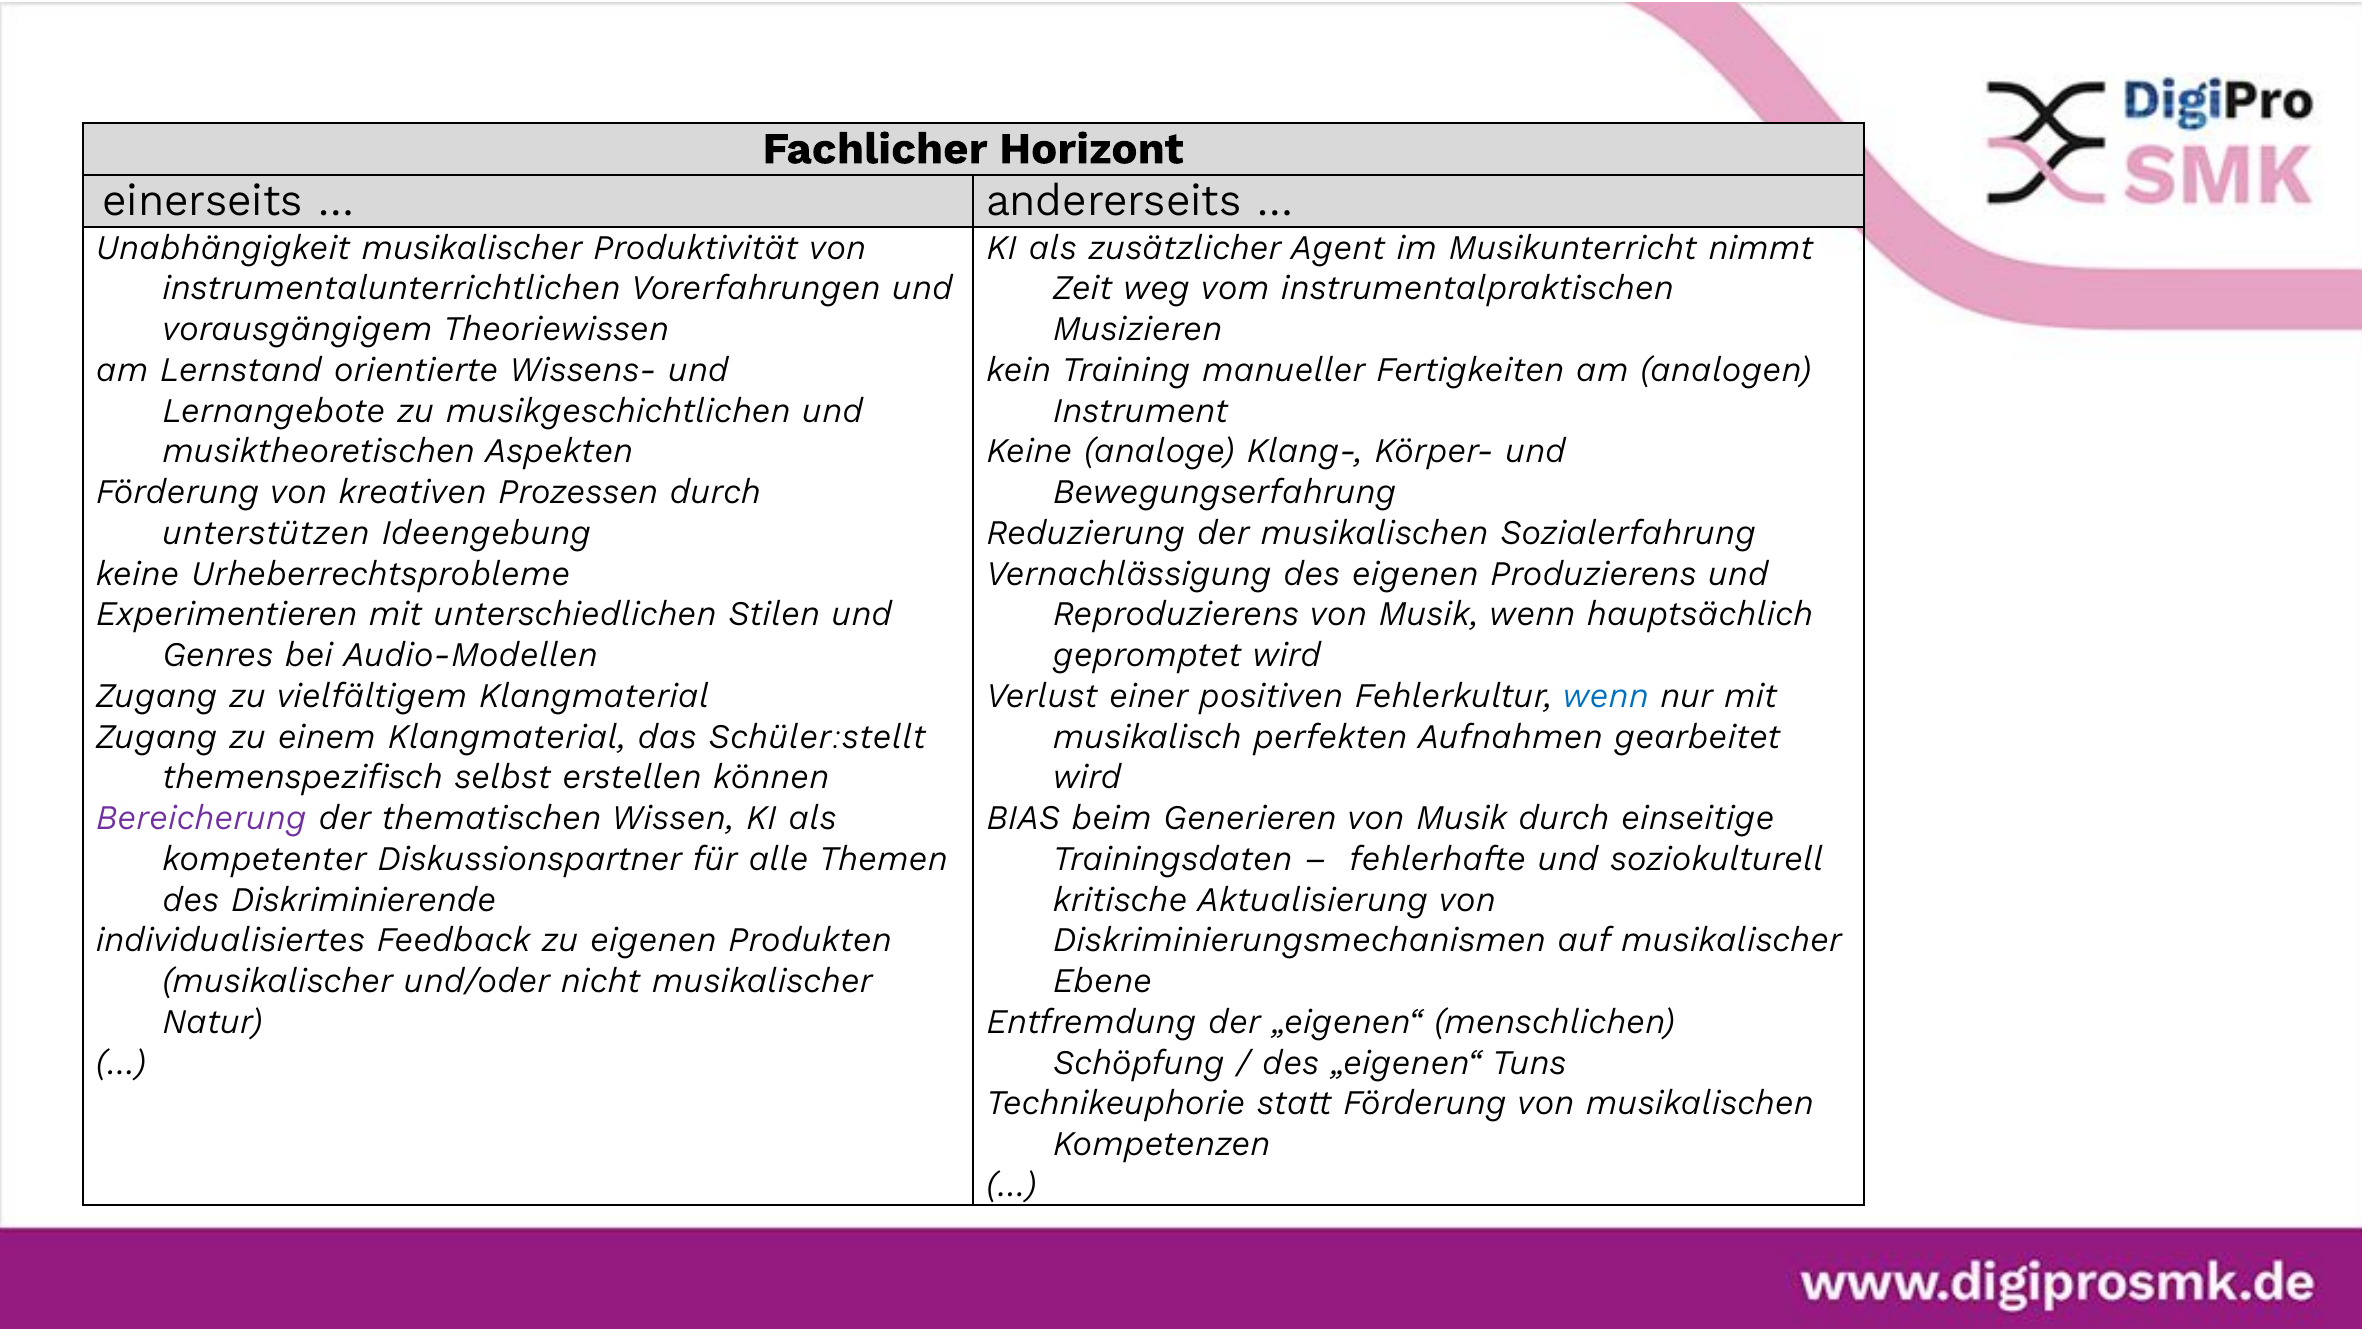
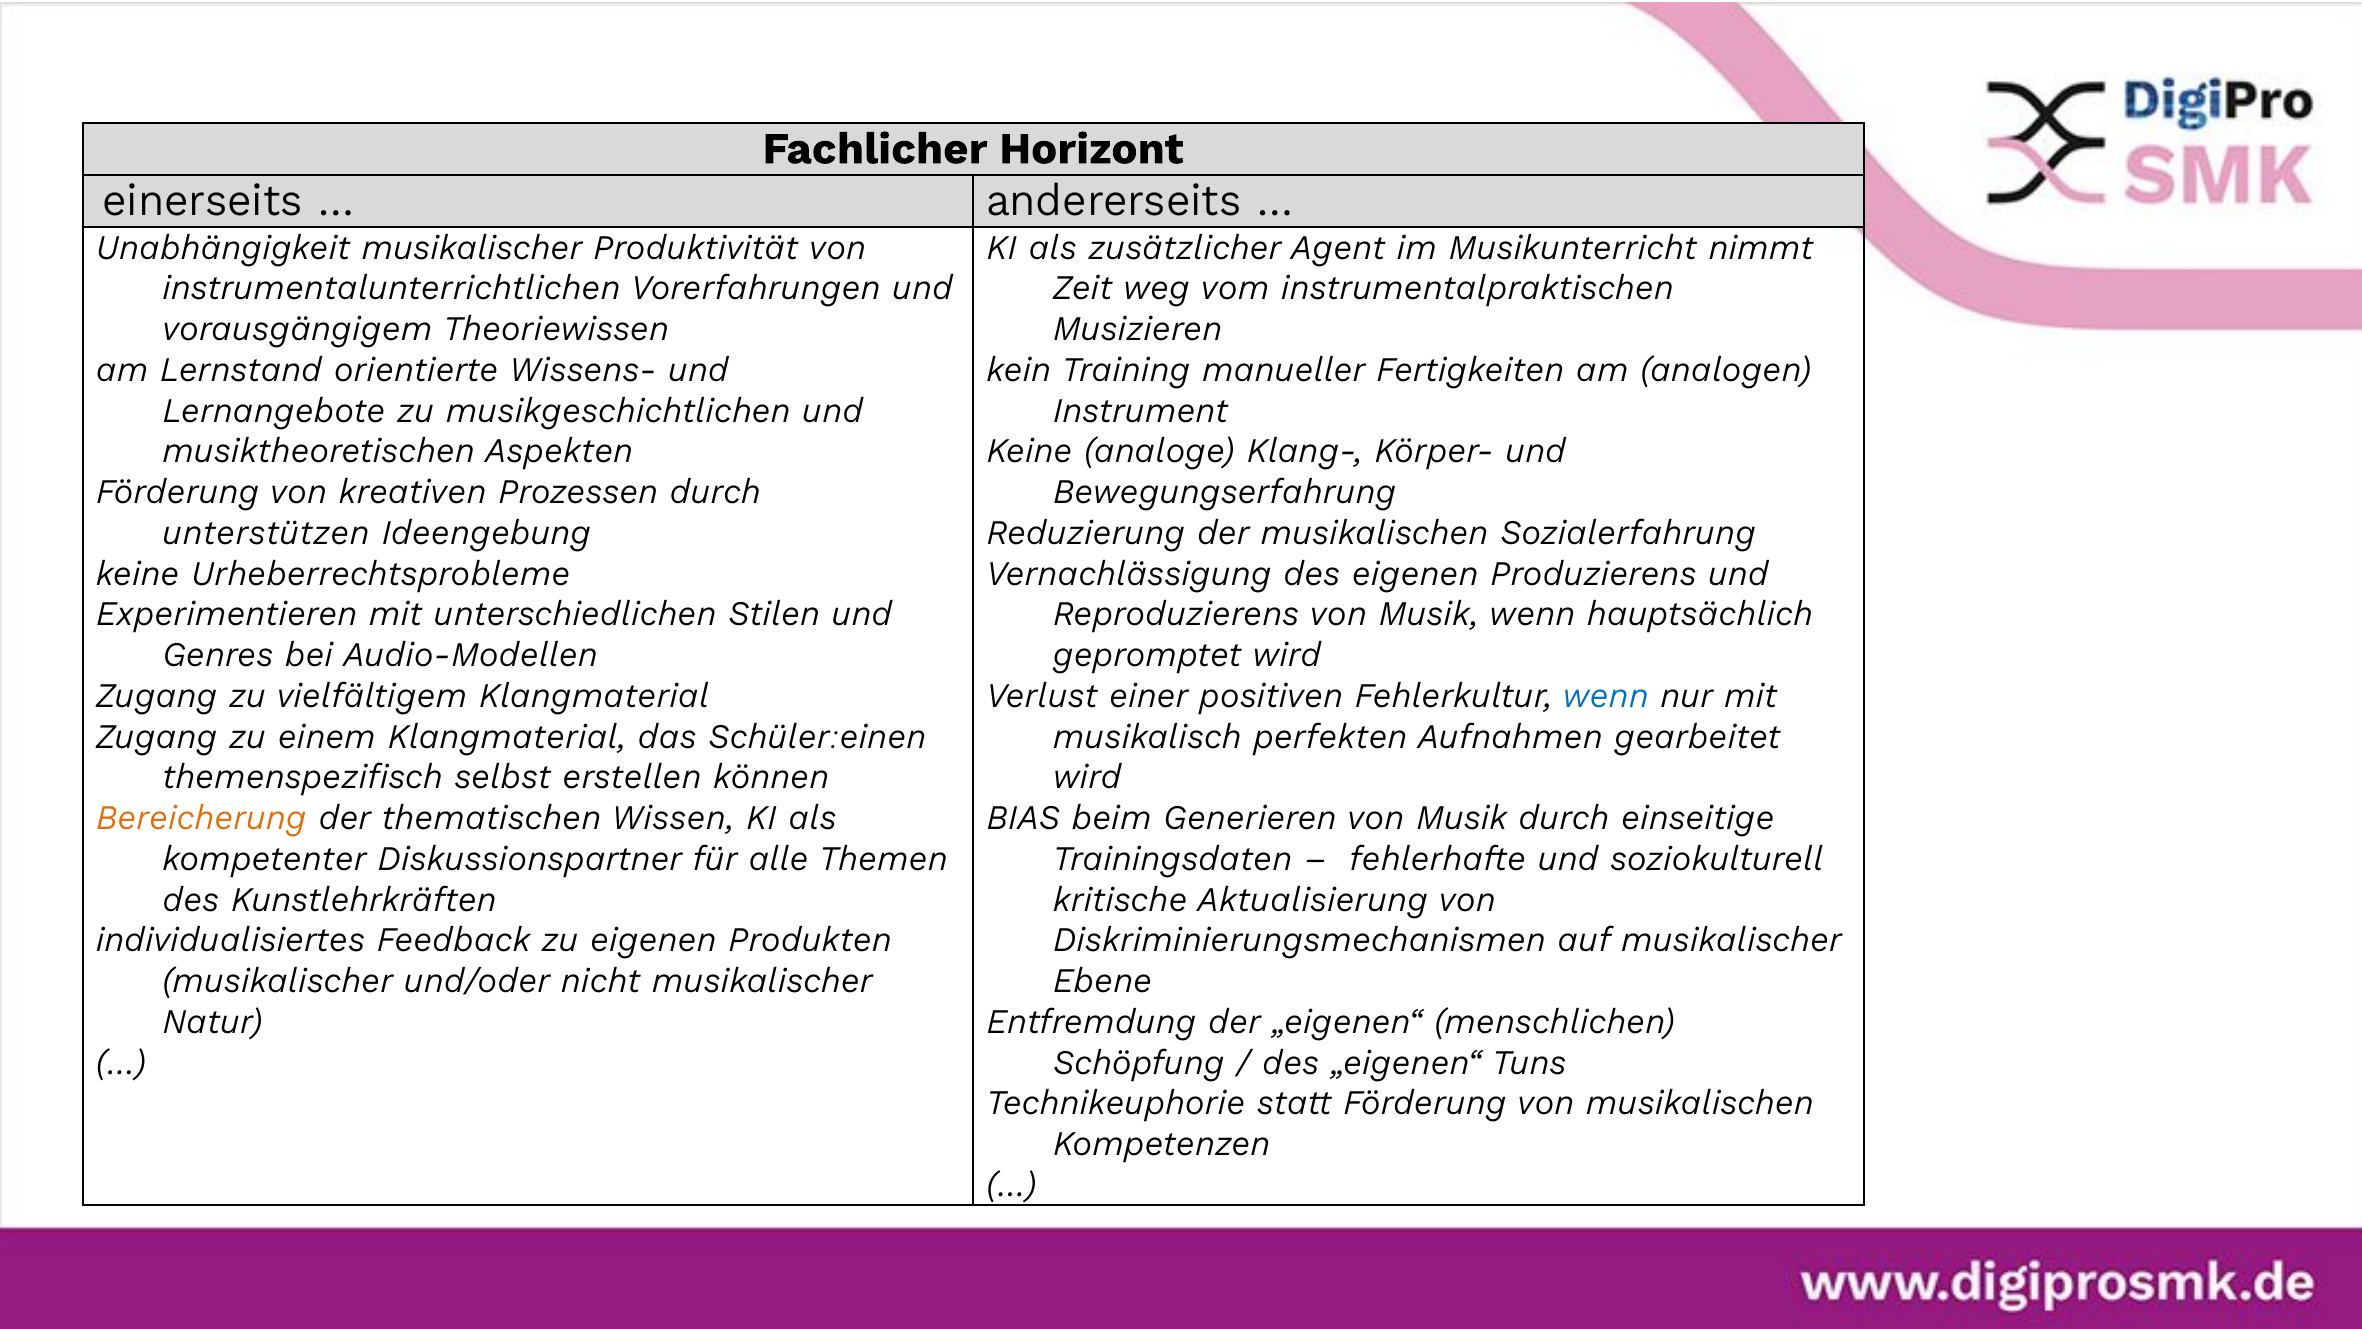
Schüler:stellt: Schüler:stellt -> Schüler:einen (817, 736)
Bereicherung colour: purple -> orange (201, 818)
Diskriminierende: Diskriminierende -> Kunstlehrkräften (364, 899)
